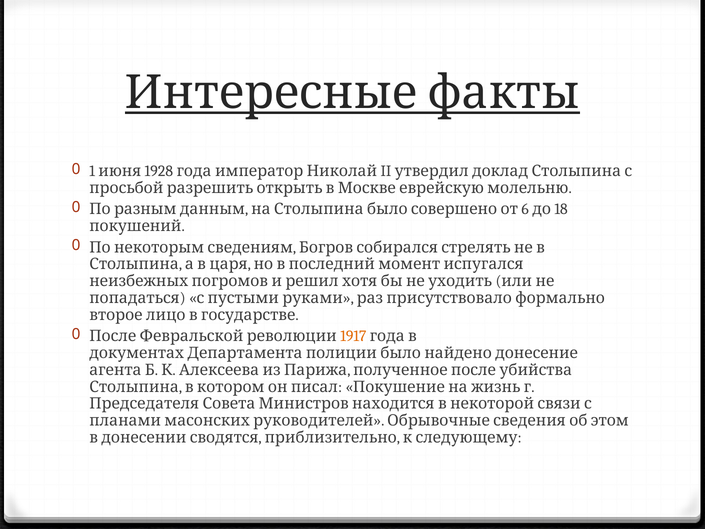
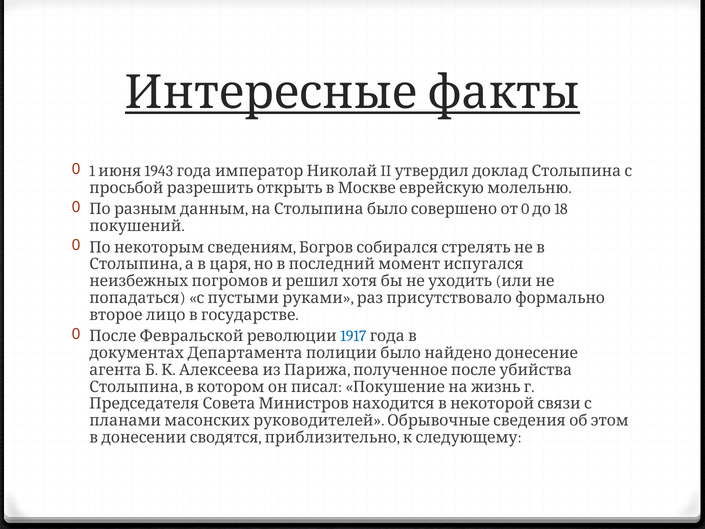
1928: 1928 -> 1943 (159, 171)
6: 6 -> 0 (525, 209)
1917 colour: orange -> blue (353, 336)
